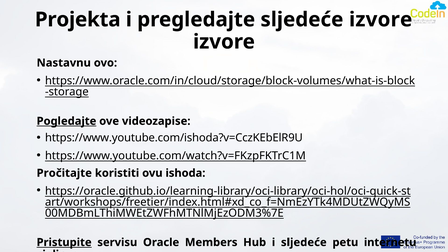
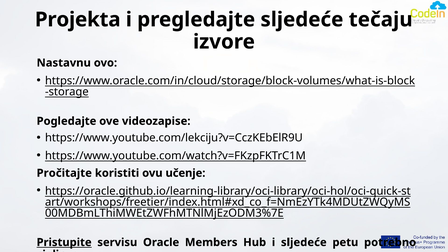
sljedeće izvore: izvore -> tečaju (381, 20)
Pogledajte underline: present -> none (66, 121)
https://www.youtube.com/ishoda?v=CczKEbElR9U: https://www.youtube.com/ishoda?v=CczKEbElR9U -> https://www.youtube.com/lekciju?v=CczKEbElR9U (174, 138)
ishoda: ishoda -> učenje (185, 173)
internetu: internetu -> potrebno (390, 242)
